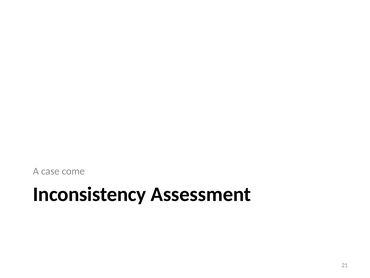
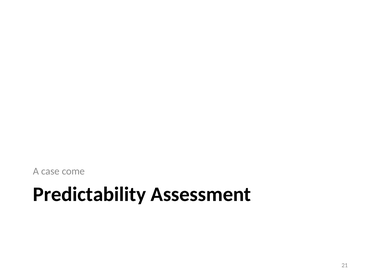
Inconsistency: Inconsistency -> Predictability (89, 194)
